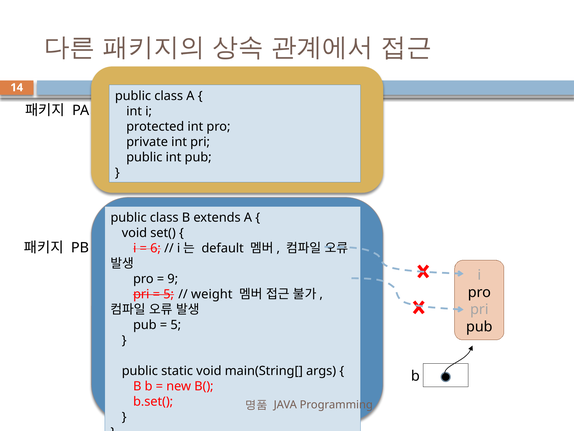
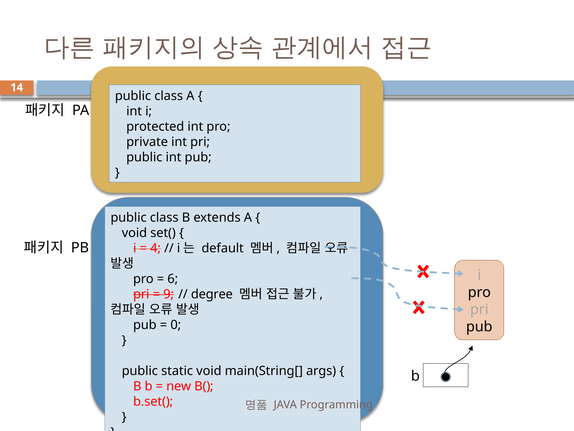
6: 6 -> 4 (156, 248)
9: 9 -> 6 (173, 279)
5: 5 -> 9 (169, 294)
weight: weight -> degree (212, 294)
5: 5 -> 0 (176, 325)
